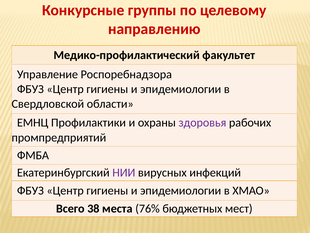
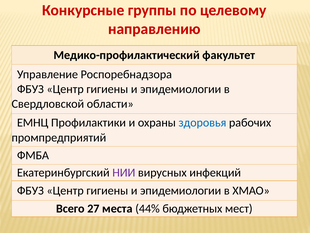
здоровья colour: purple -> blue (202, 122)
38: 38 -> 27 (93, 208)
76%: 76% -> 44% (148, 208)
